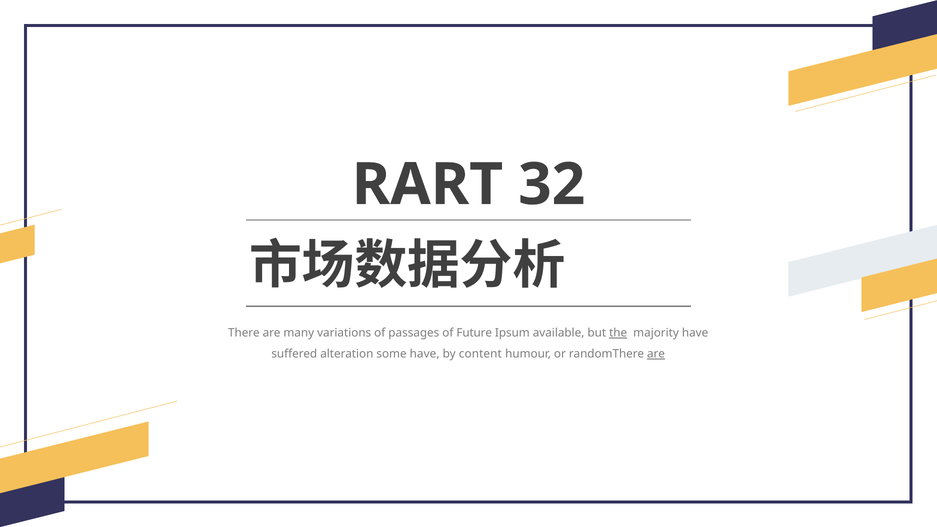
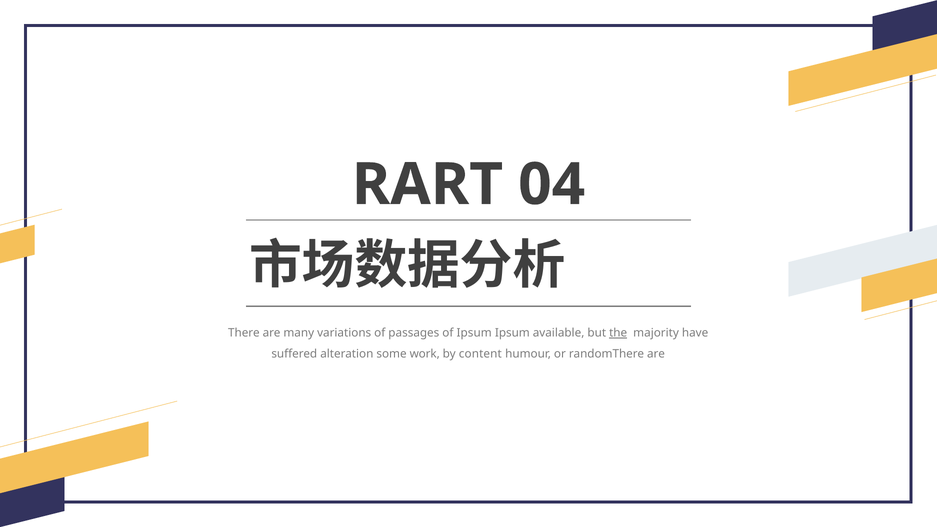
32: 32 -> 04 (552, 185)
of Future: Future -> Ipsum (474, 333)
some have: have -> work (425, 354)
are underline: present -> none (656, 354)
